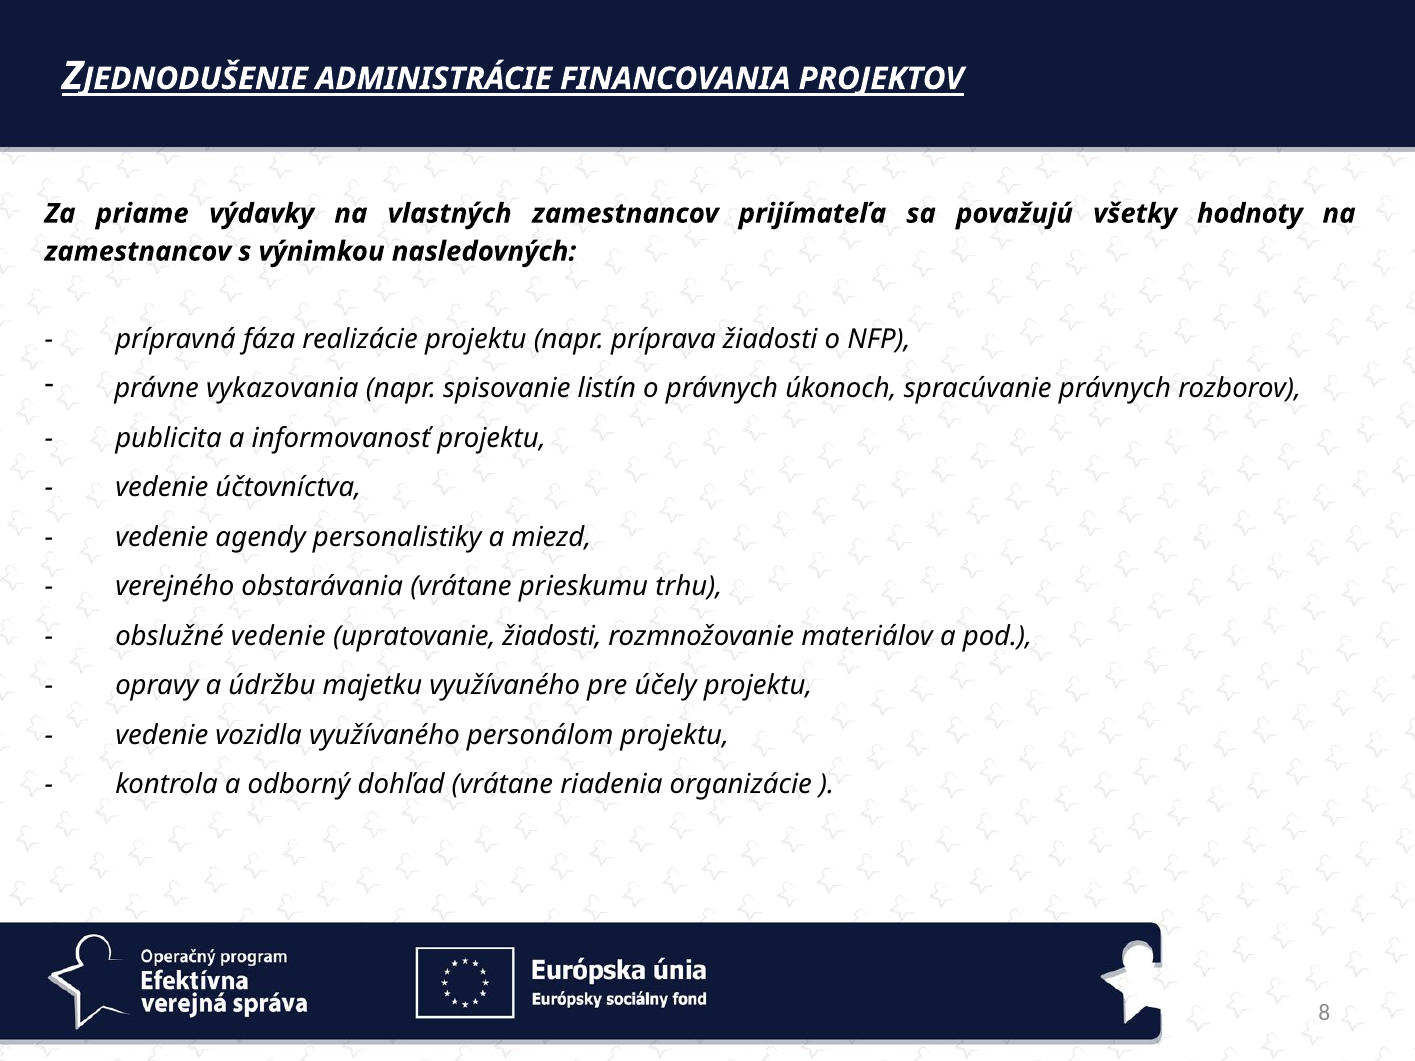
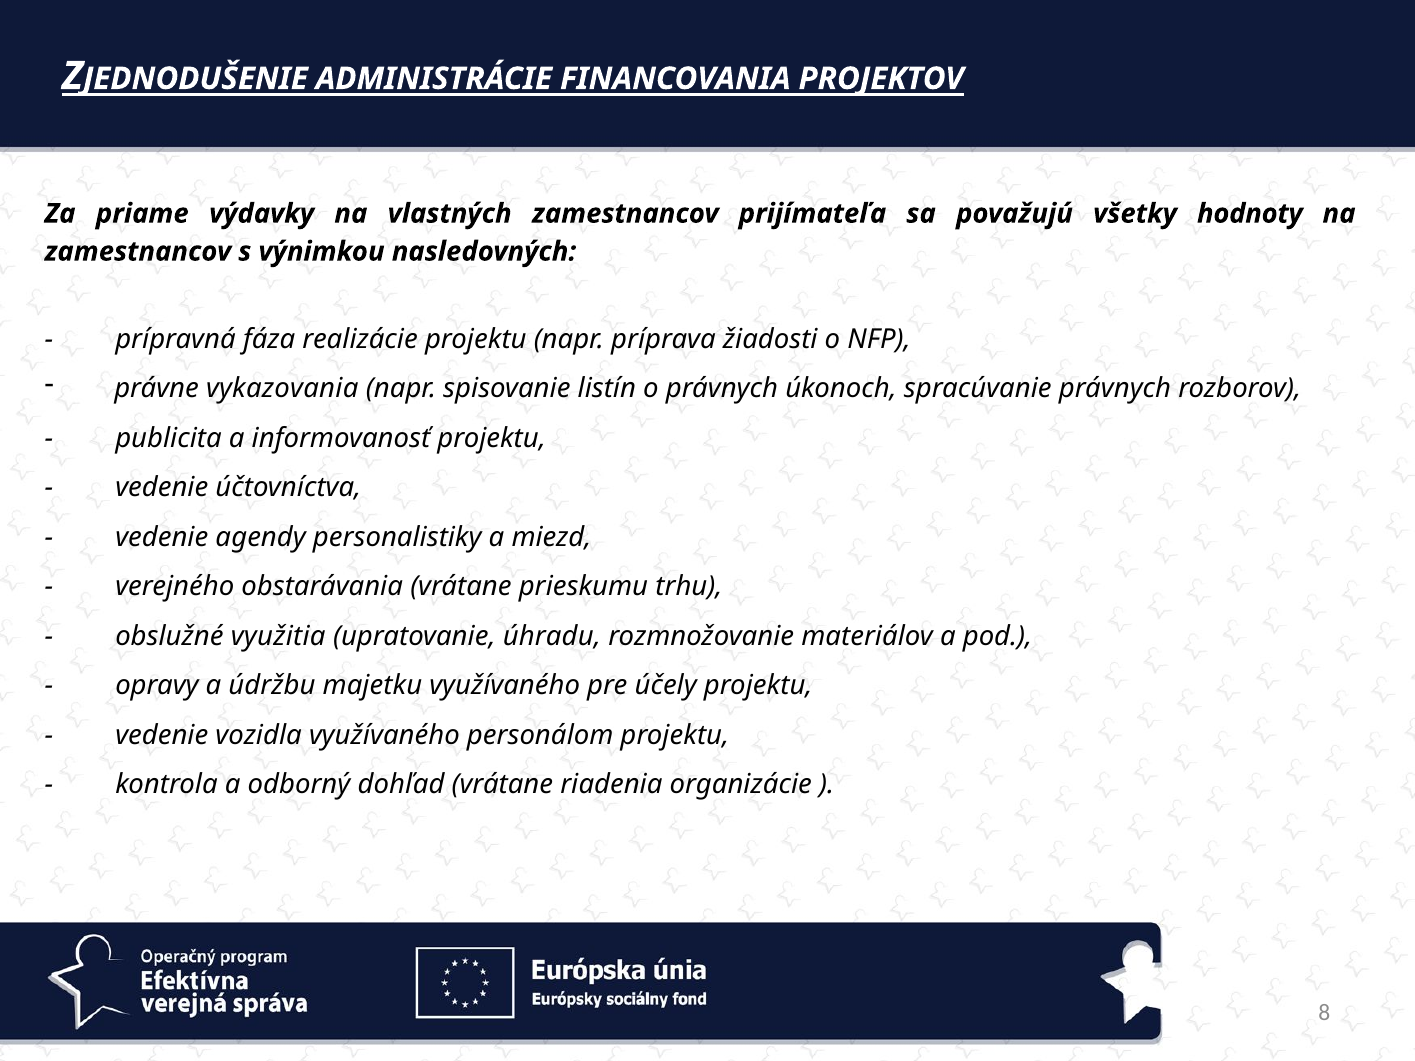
obslužné vedenie: vedenie -> využitia (278, 636)
upratovanie žiadosti: žiadosti -> úhradu (552, 636)
